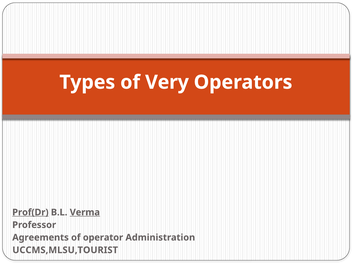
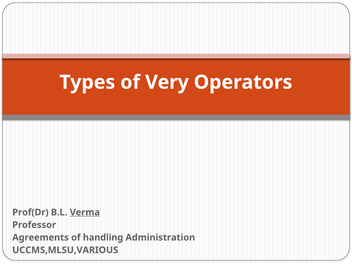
Prof(Dr underline: present -> none (30, 212)
operator: operator -> handling (103, 237)
UCCMS,MLSU,TOURIST: UCCMS,MLSU,TOURIST -> UCCMS,MLSU,VARIOUS (65, 250)
